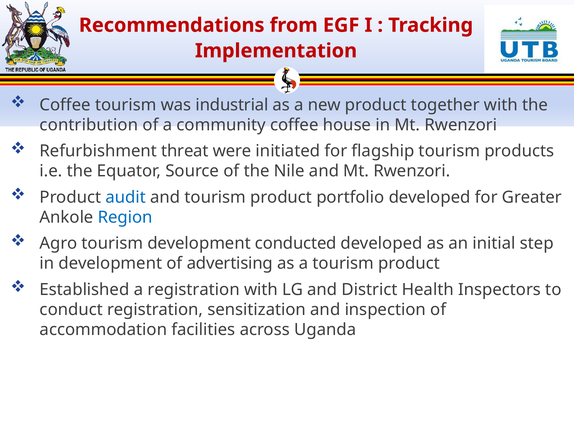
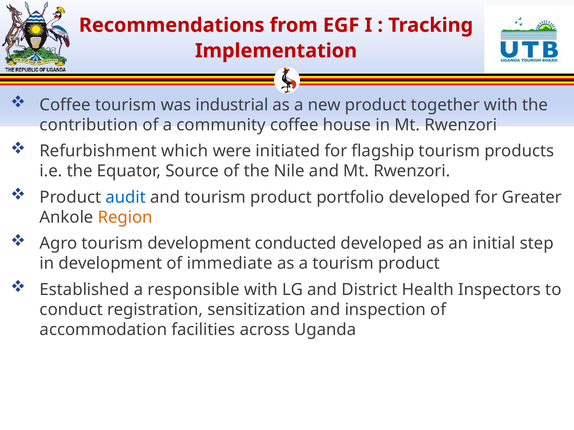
threat: threat -> which (185, 151)
Region colour: blue -> orange (125, 217)
advertising: advertising -> immediate (230, 264)
a registration: registration -> responsible (194, 290)
